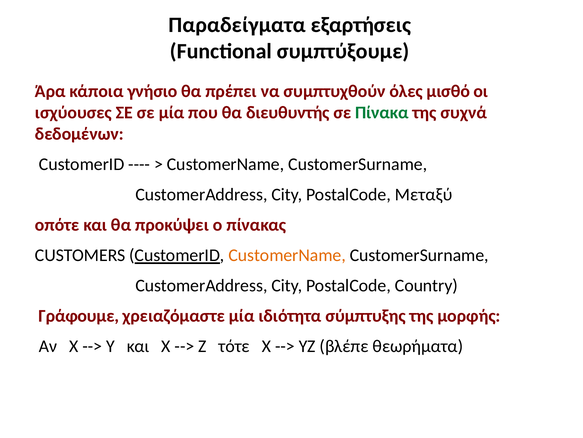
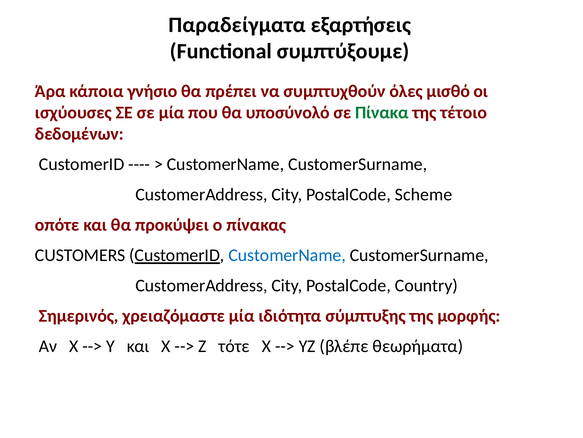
διευθυντής: διευθυντής -> υποσύνολό (288, 113)
συχνά: συχνά -> τέτοιο (464, 113)
Μεταξύ: Μεταξύ -> Scheme (424, 194)
CustomerName colour: orange -> blue (287, 255)
Γράφουμε: Γράφουμε -> Σημερινός (79, 316)
